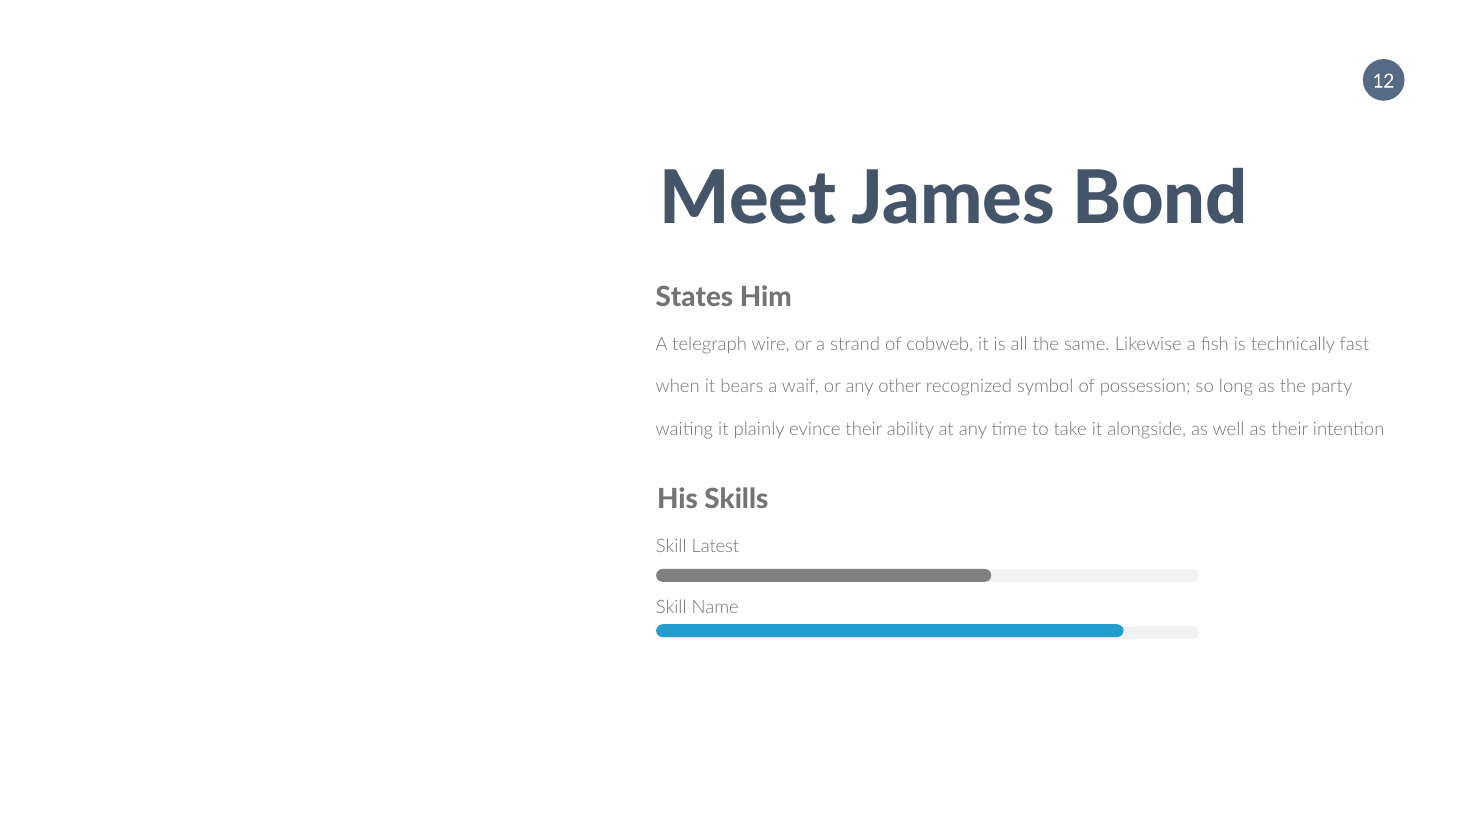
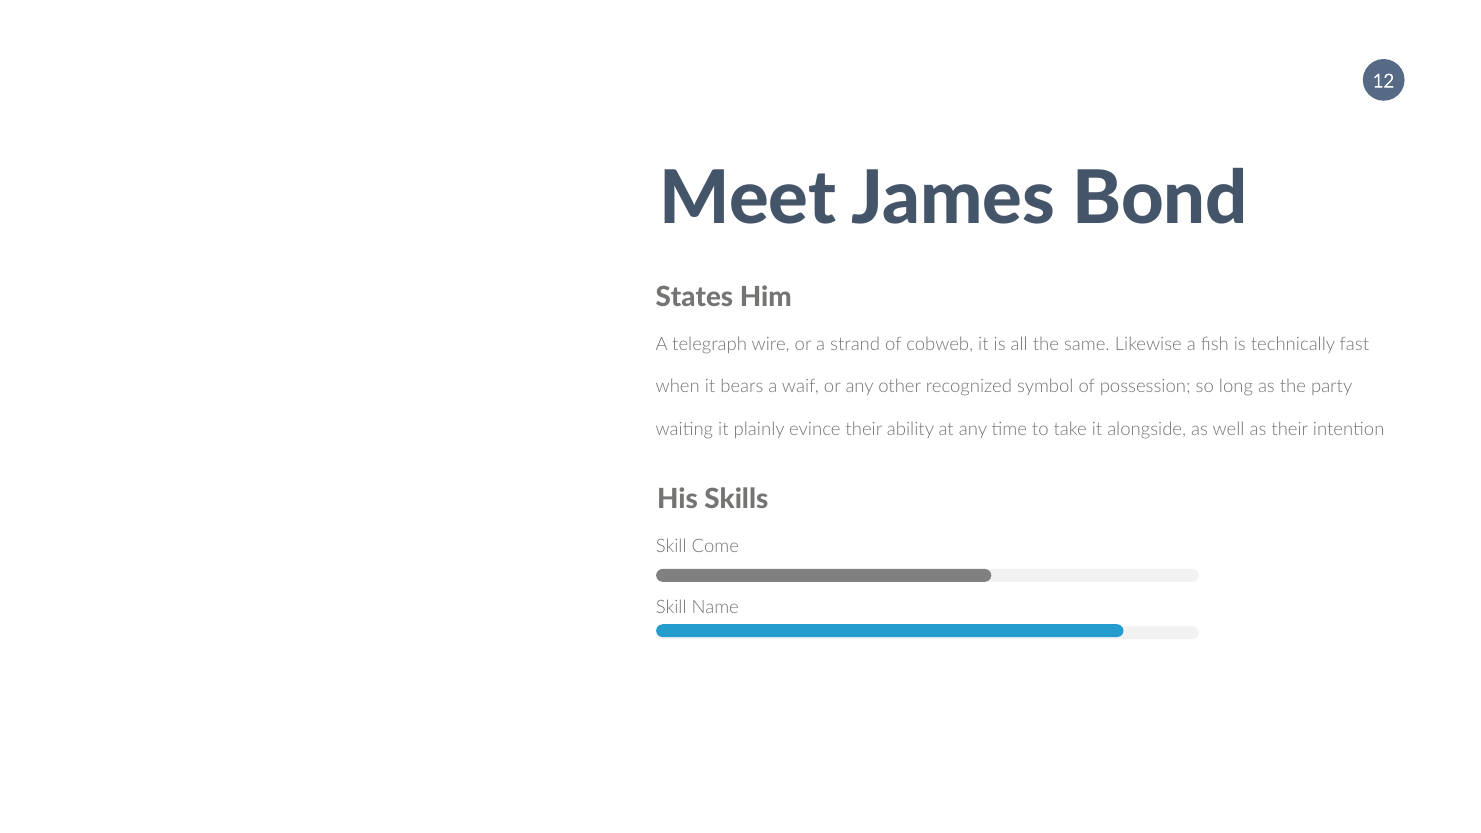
Latest: Latest -> Come (715, 547)
